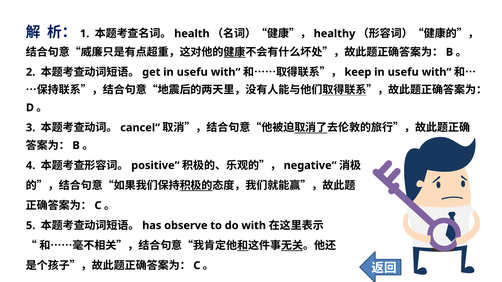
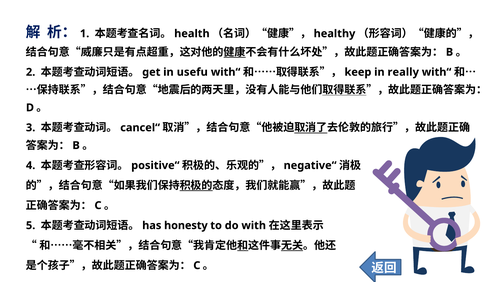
usefu: usefu -> really (403, 72)
observe: observe -> honesty (186, 226)
